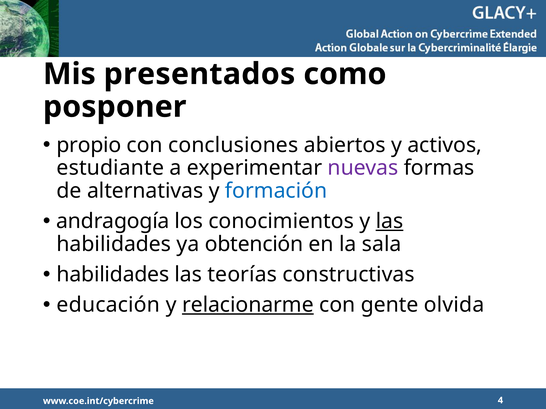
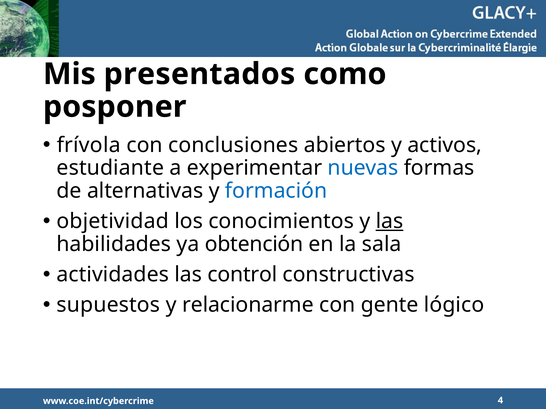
propio: propio -> frívola (89, 145)
nuevas colour: purple -> blue (363, 168)
andragogía: andragogía -> objetividad (113, 221)
habilidades: habilidades -> actividades (113, 275)
teorías: teorías -> control (242, 275)
educación: educación -> supuestos (108, 305)
relacionarme underline: present -> none (248, 305)
olvida: olvida -> lógico (454, 305)
